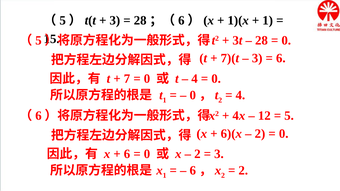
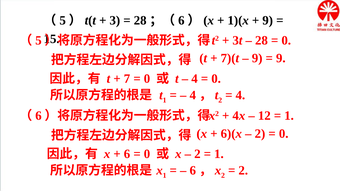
1: 1 -> 9 (268, 21)
3: 3 -> 9 (257, 58)
6: 6 -> 9 (281, 58)
0: 0 -> 4 (193, 95)
5: 5 -> 1 (289, 116)
3: 3 -> 1 (219, 154)
